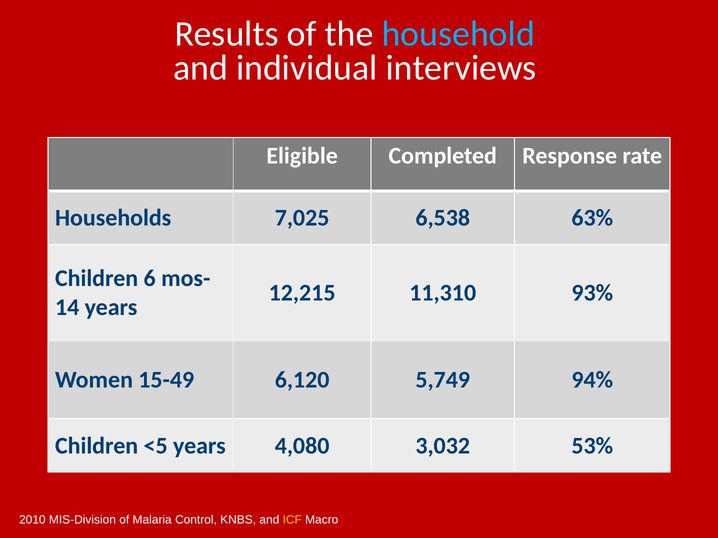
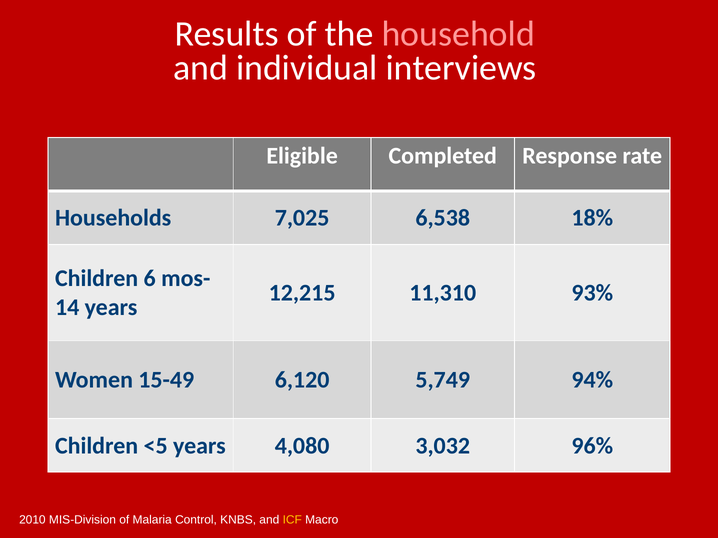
household colour: light blue -> pink (458, 34)
63%: 63% -> 18% (592, 218)
53%: 53% -> 96% (592, 446)
